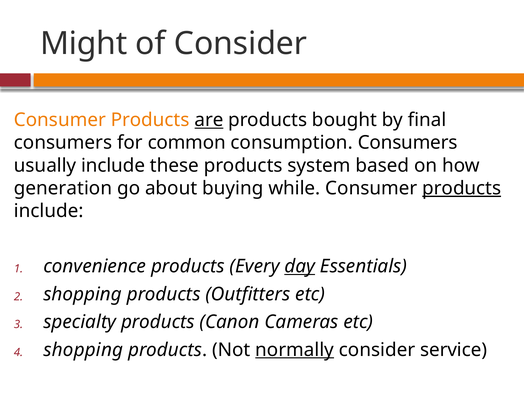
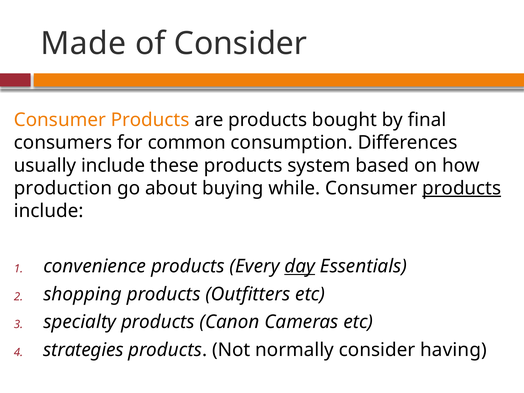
Might: Might -> Made (83, 44)
are underline: present -> none (209, 120)
consumption Consumers: Consumers -> Differences (408, 143)
generation: generation -> production (63, 188)
shopping: shopping -> strategies (83, 350)
normally underline: present -> none (295, 350)
service: service -> having (453, 350)
